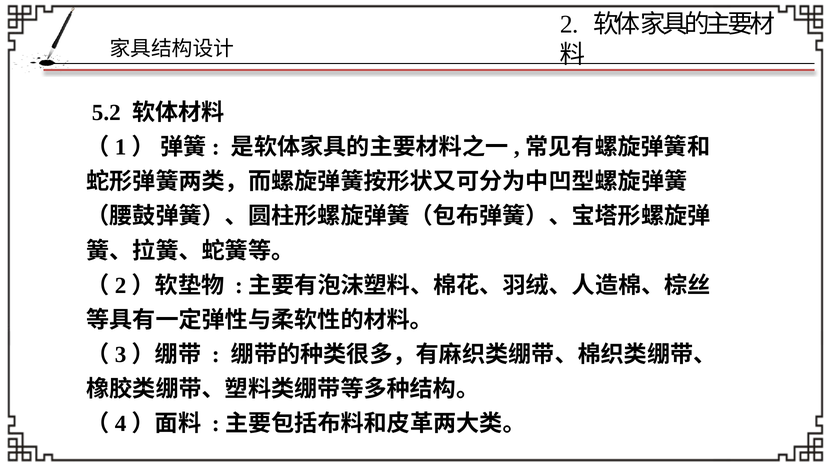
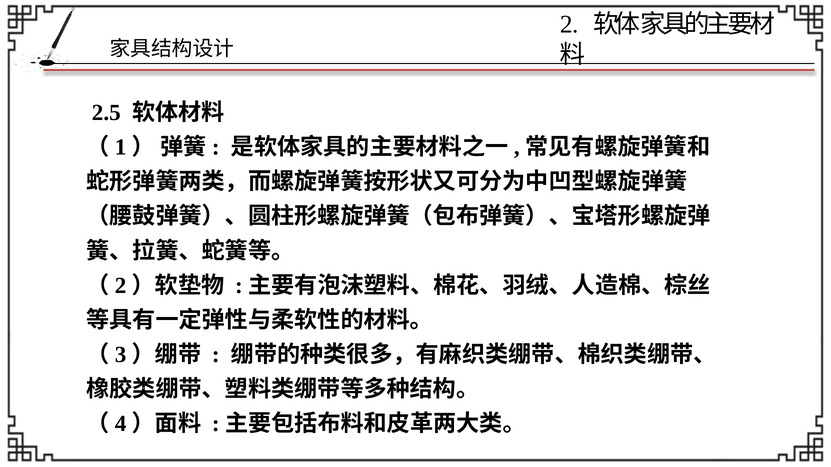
5.2: 5.2 -> 2.5 (106, 113)
